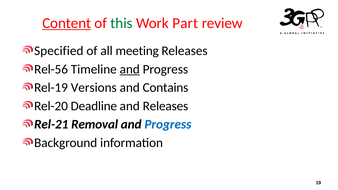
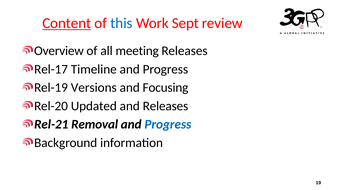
this colour: green -> blue (121, 23)
Part: Part -> Sept (185, 23)
Specified: Specified -> Overview (59, 51)
Rel-56: Rel-56 -> Rel-17 (51, 69)
and underline: present -> none (130, 69)
Contains: Contains -> Focusing (165, 88)
Deadline: Deadline -> Updated (94, 106)
